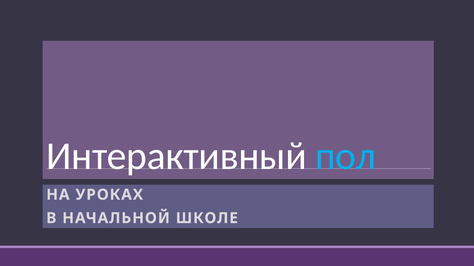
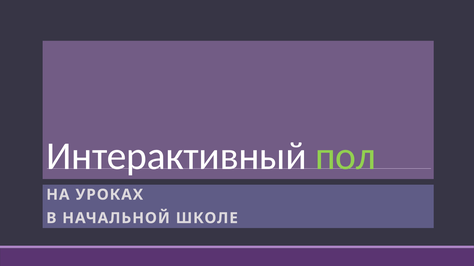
пол colour: light blue -> light green (346, 157)
